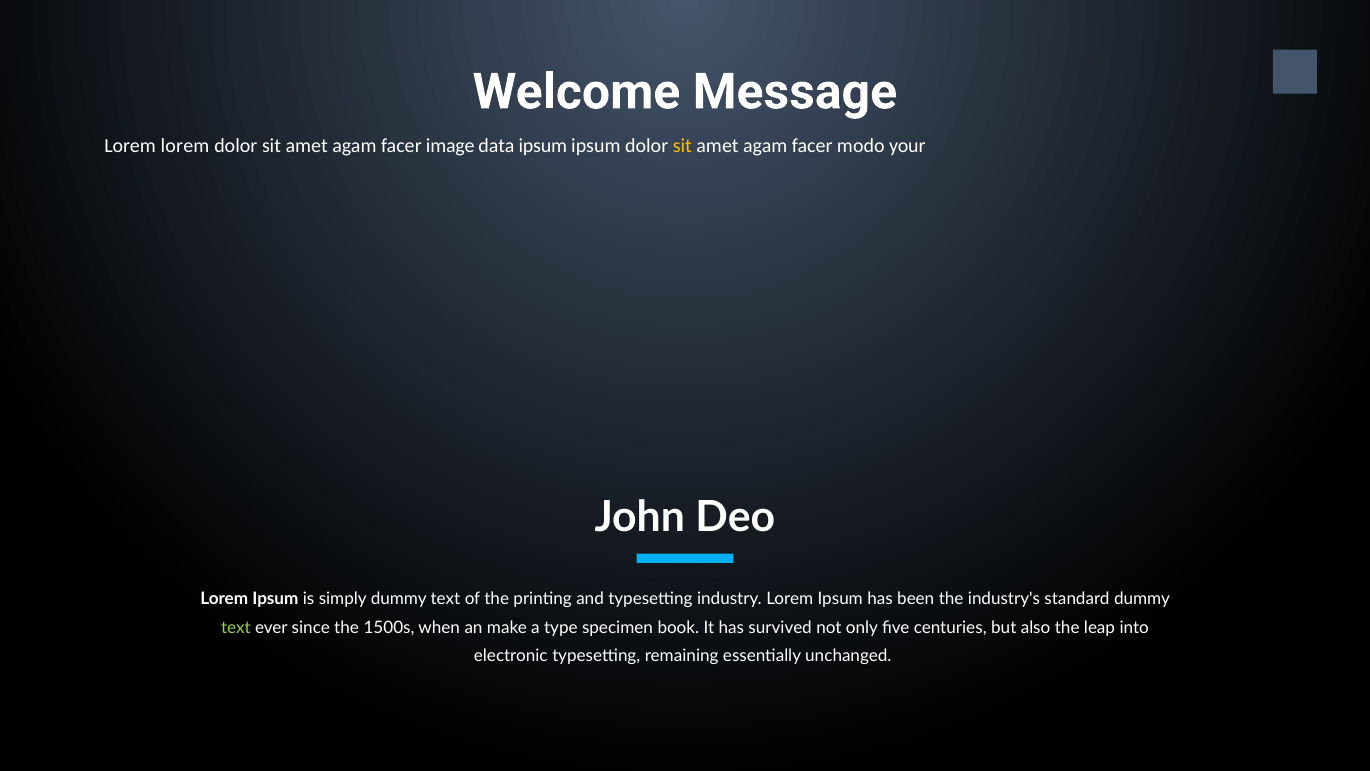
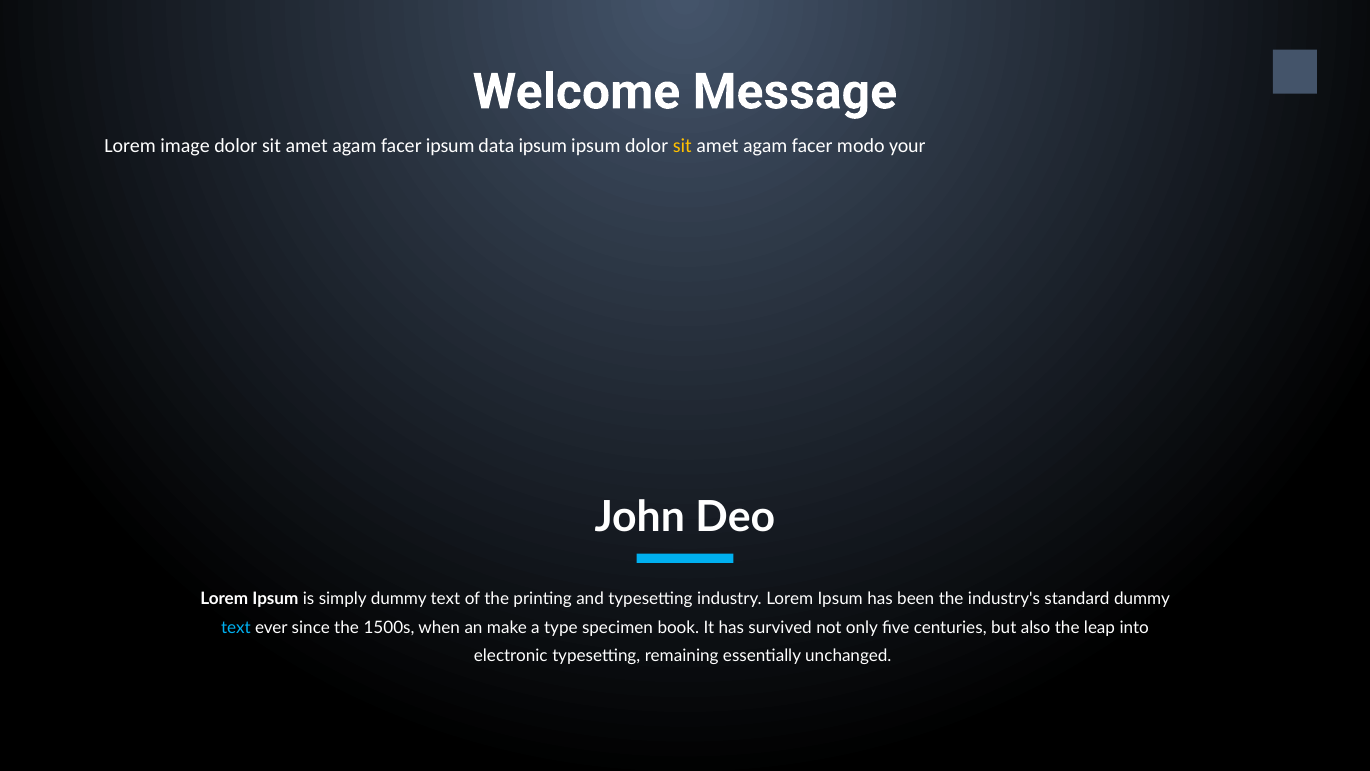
Lorem lorem: lorem -> image (185, 146)
facer image: image -> ipsum (450, 146)
text colour: light green -> light blue (236, 627)
